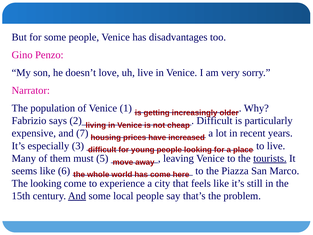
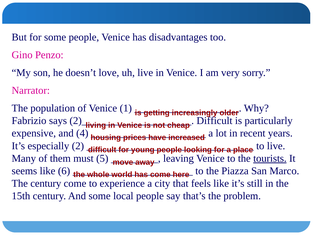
7: 7 -> 4 (82, 133)
3: 3 -> 2 (78, 146)
The looking: looking -> century (46, 183)
And underline: present -> none (77, 196)
